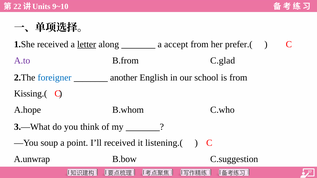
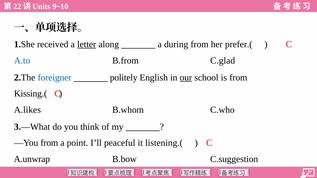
accept: accept -> during (176, 44)
A.to colour: purple -> blue (22, 61)
another: another -> politely (124, 78)
our underline: none -> present (186, 78)
A.hope: A.hope -> A.likes (27, 110)
—You soup: soup -> from (49, 143)
I’ll received: received -> peaceful (120, 143)
